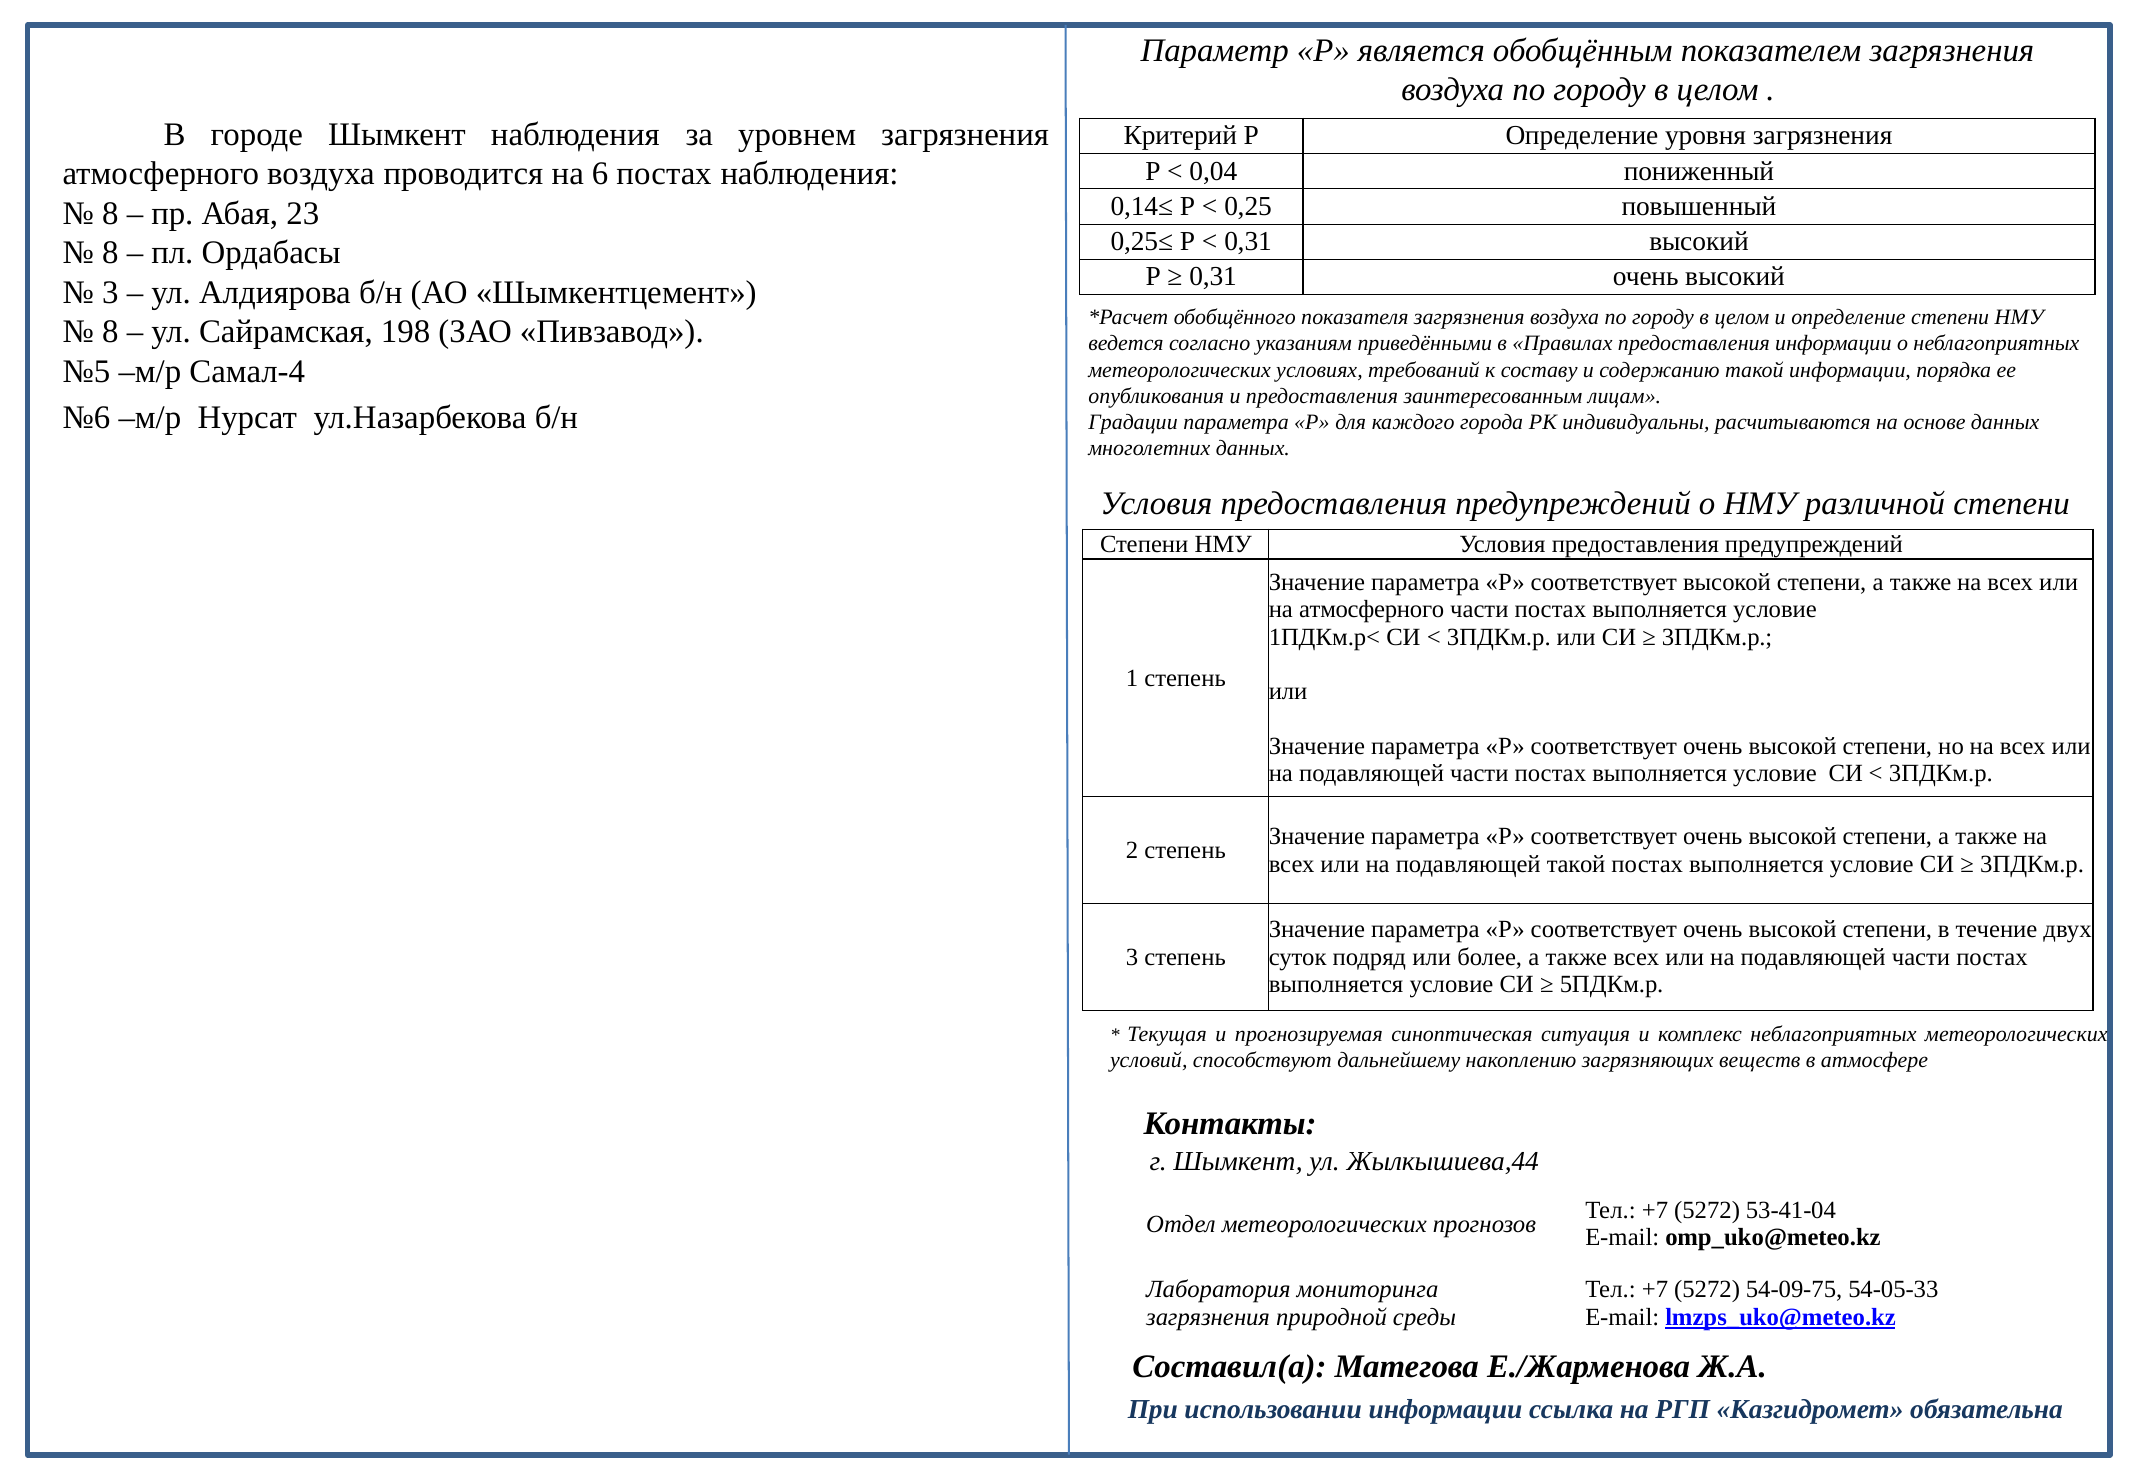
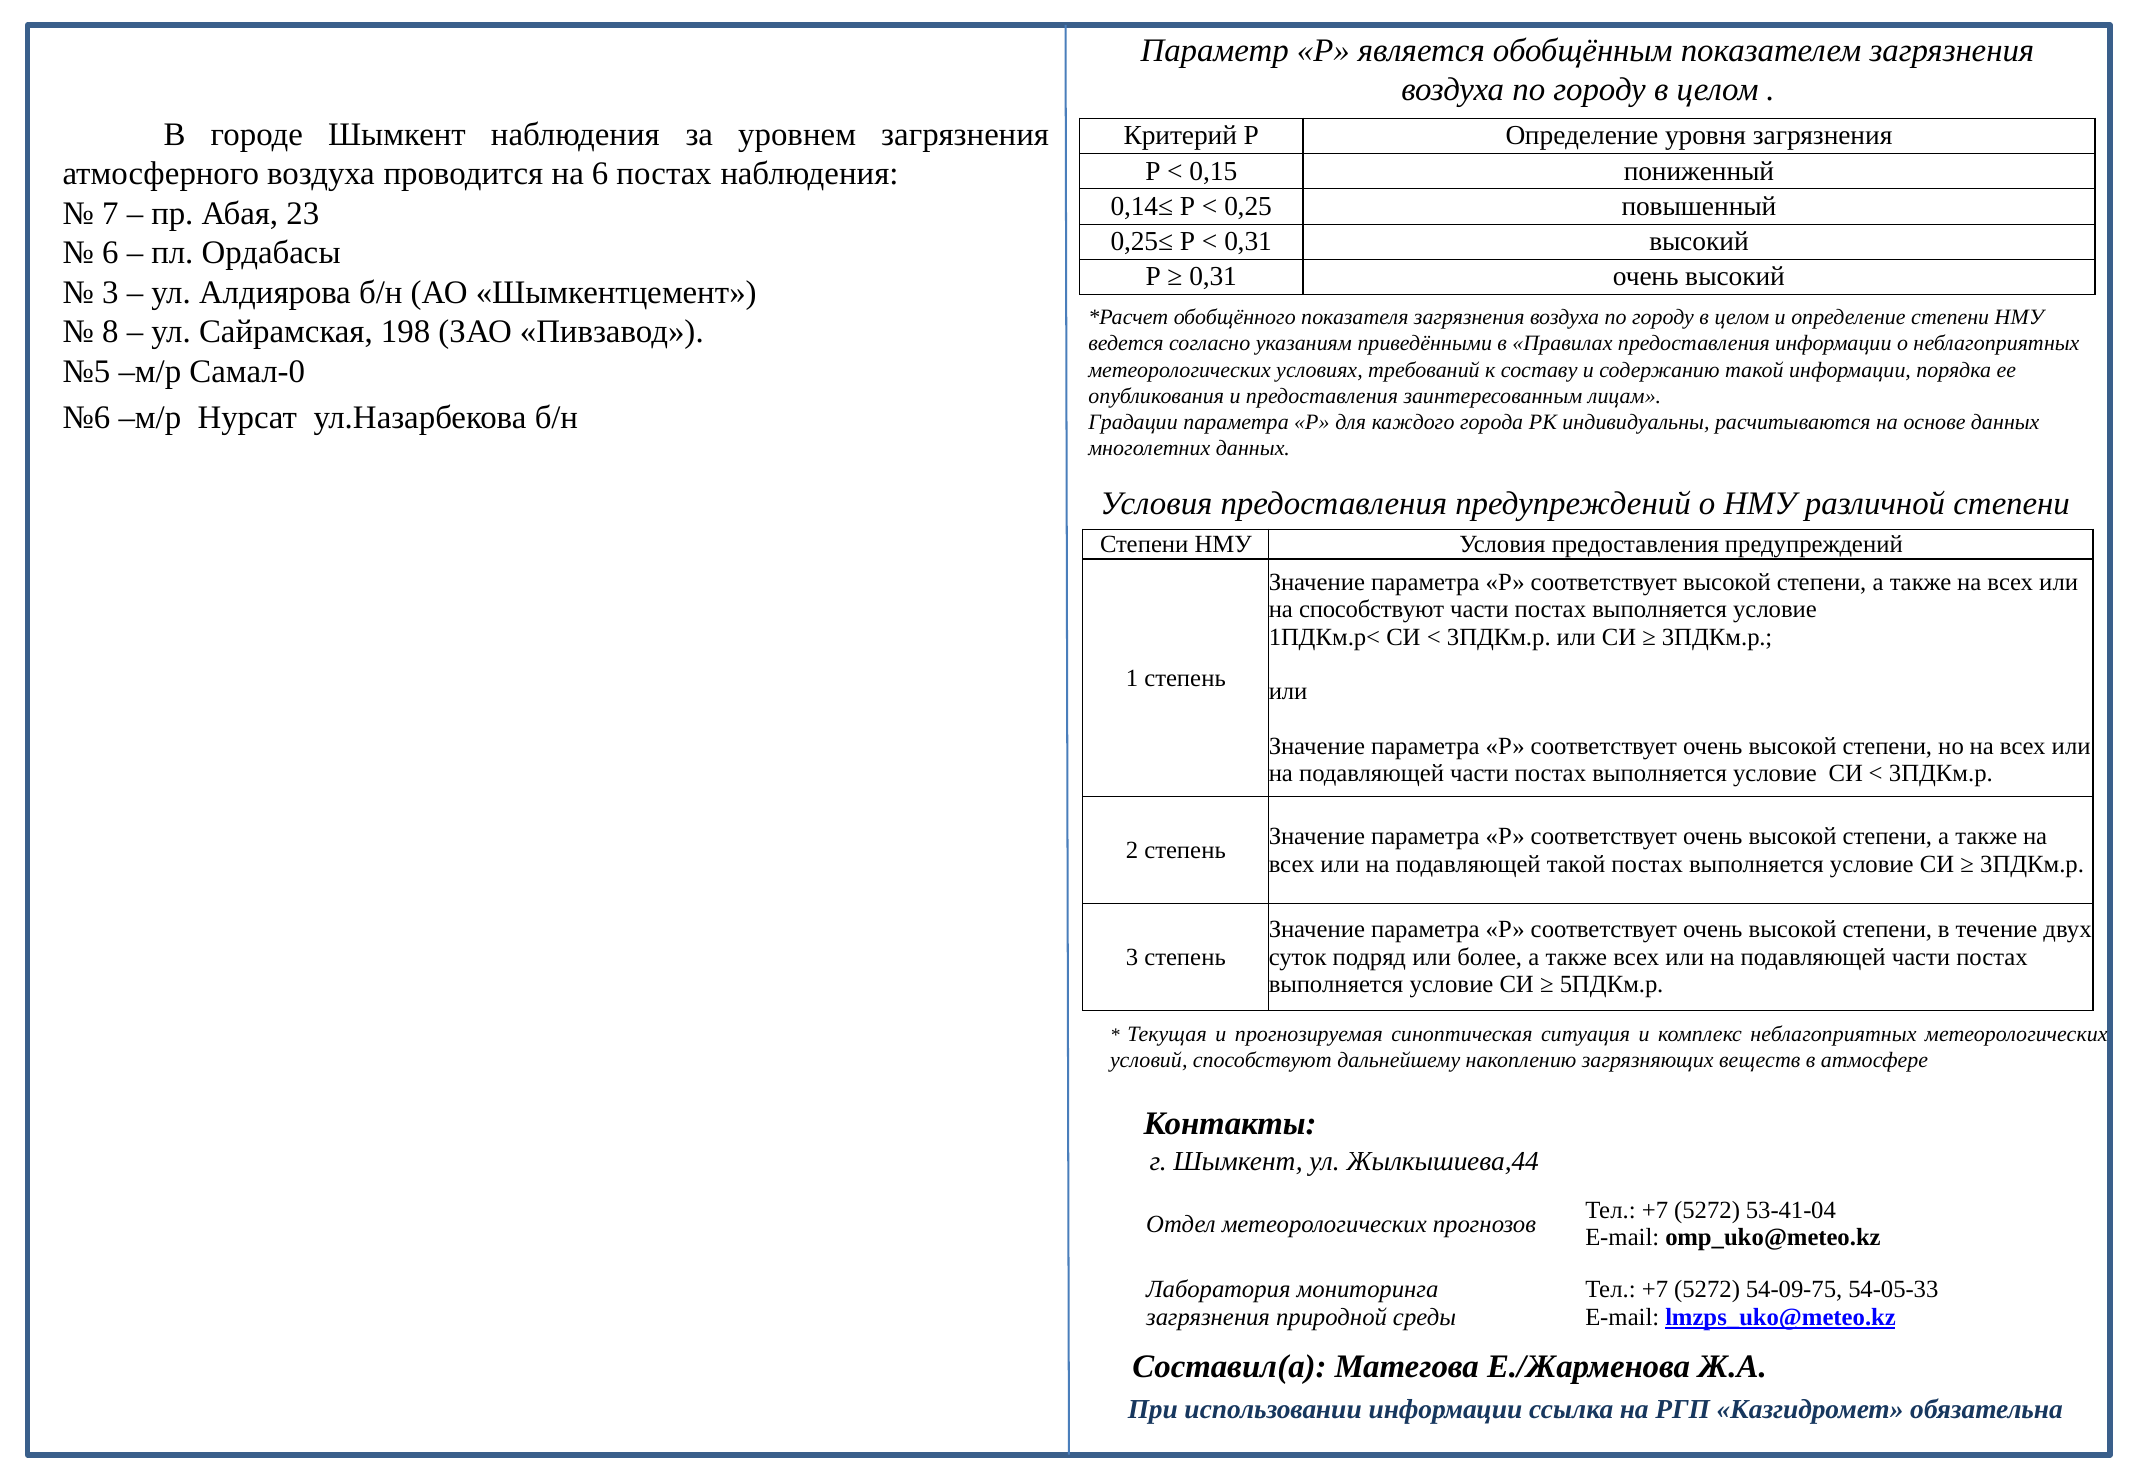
0,04: 0,04 -> 0,15 (1213, 171)
8: 8 -> 7 (110, 214)
8: 8 -> 6 (110, 253)
Самал-4: Самал-4 -> Самал-0 (247, 371)
на атмосферного: атмосферного -> способствуют (1372, 610)
